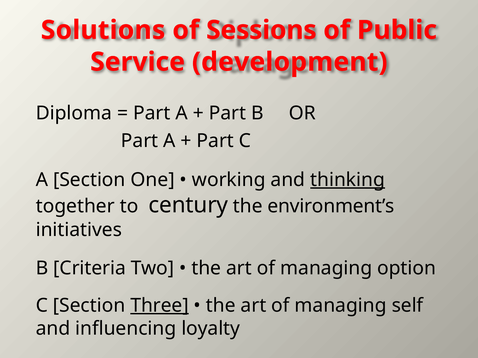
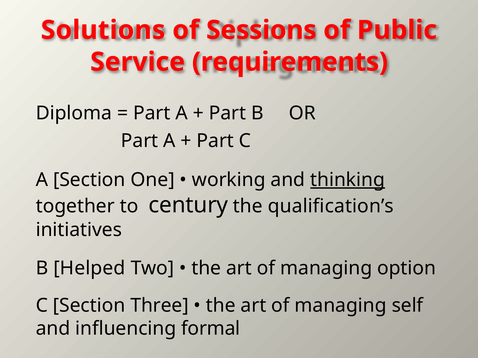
development: development -> requirements (290, 62)
environment’s: environment’s -> qualification’s (331, 206)
Criteria: Criteria -> Helped (89, 268)
Three underline: present -> none (160, 306)
loyalty: loyalty -> formal (211, 329)
